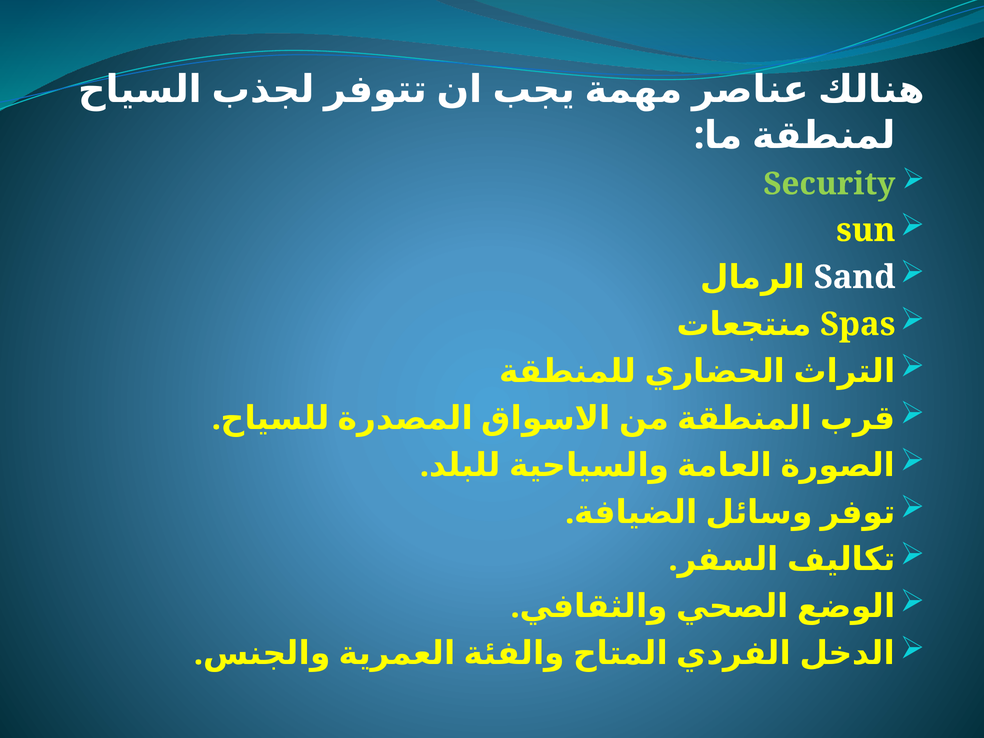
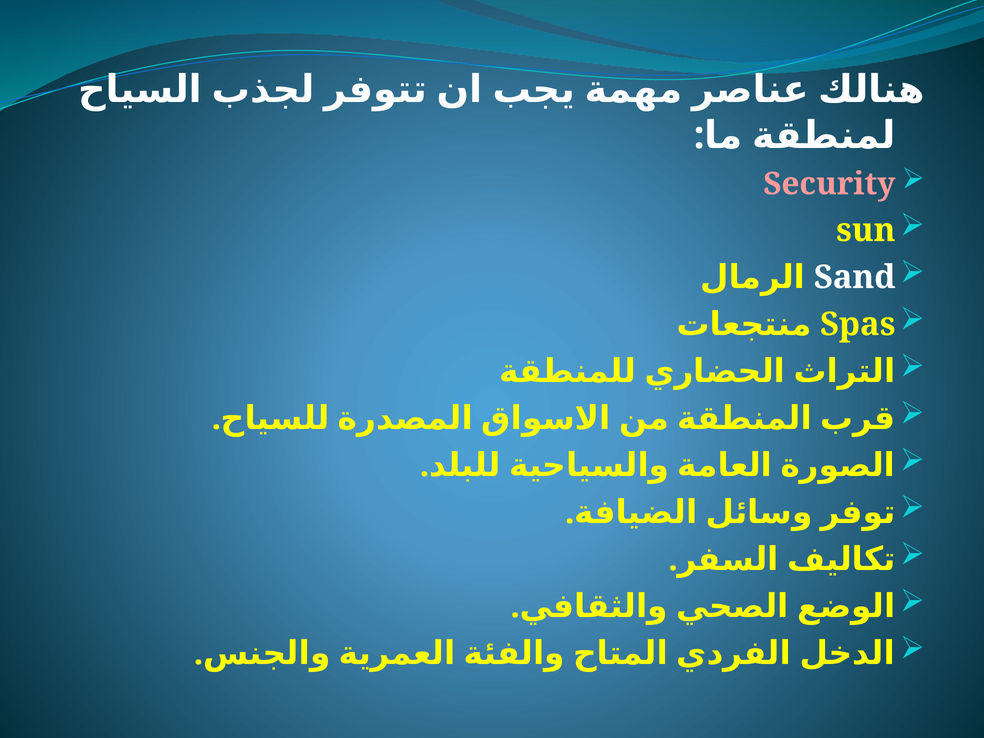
Security colour: light green -> pink (829, 184)
